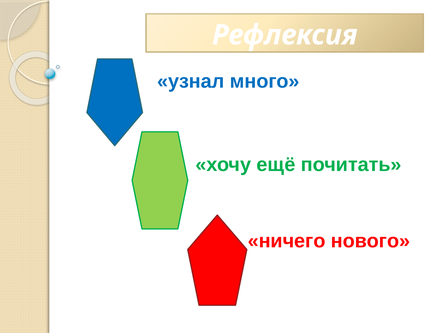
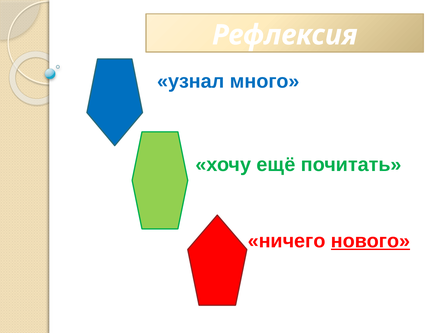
нового underline: none -> present (370, 241)
